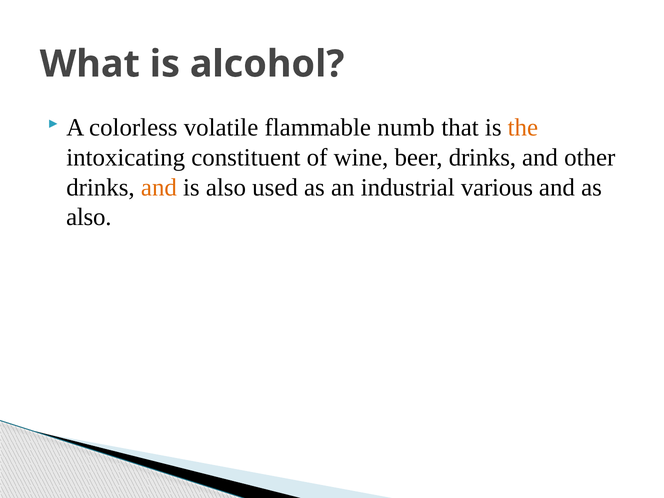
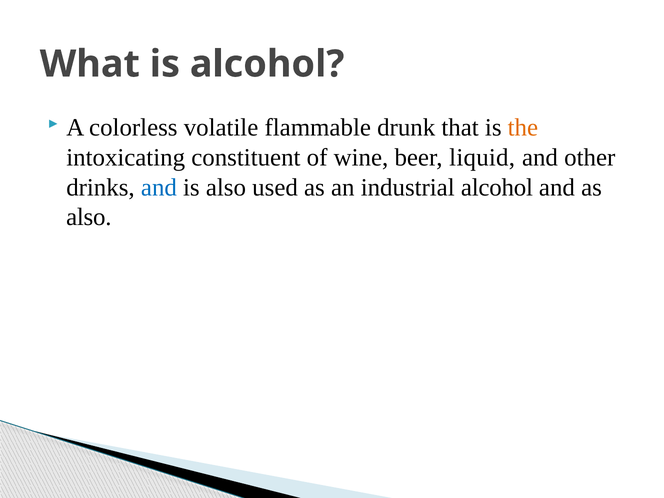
numb: numb -> drunk (406, 128)
beer drinks: drinks -> liquid (482, 157)
and colour: orange -> blue (159, 187)
industrial various: various -> alcohol (497, 187)
